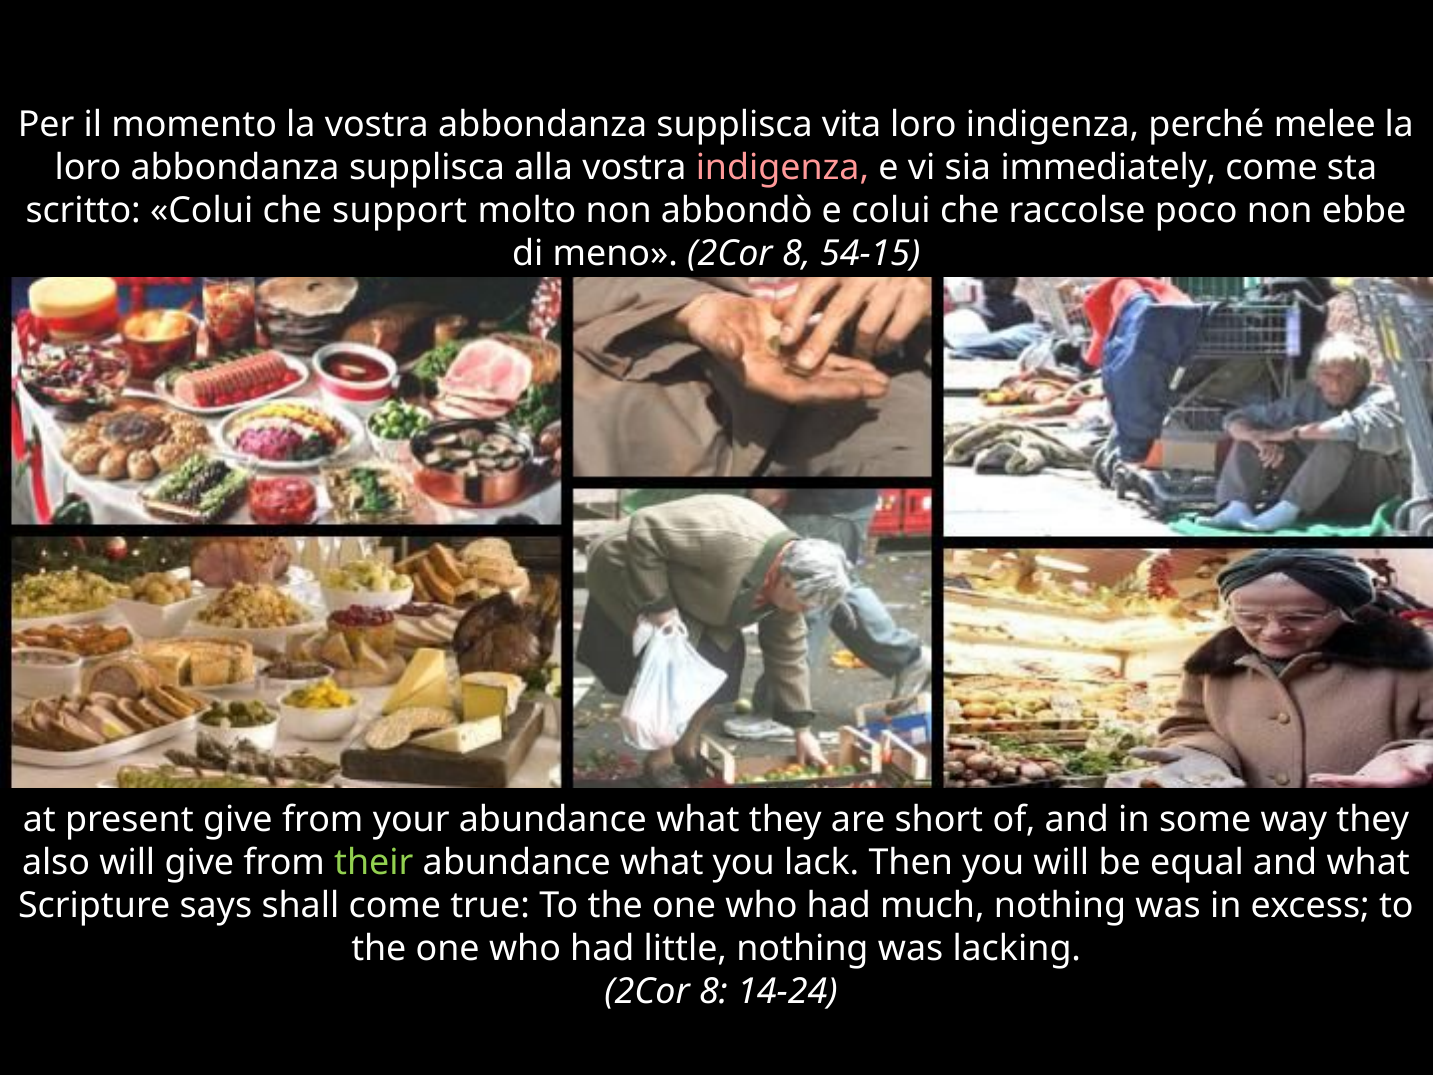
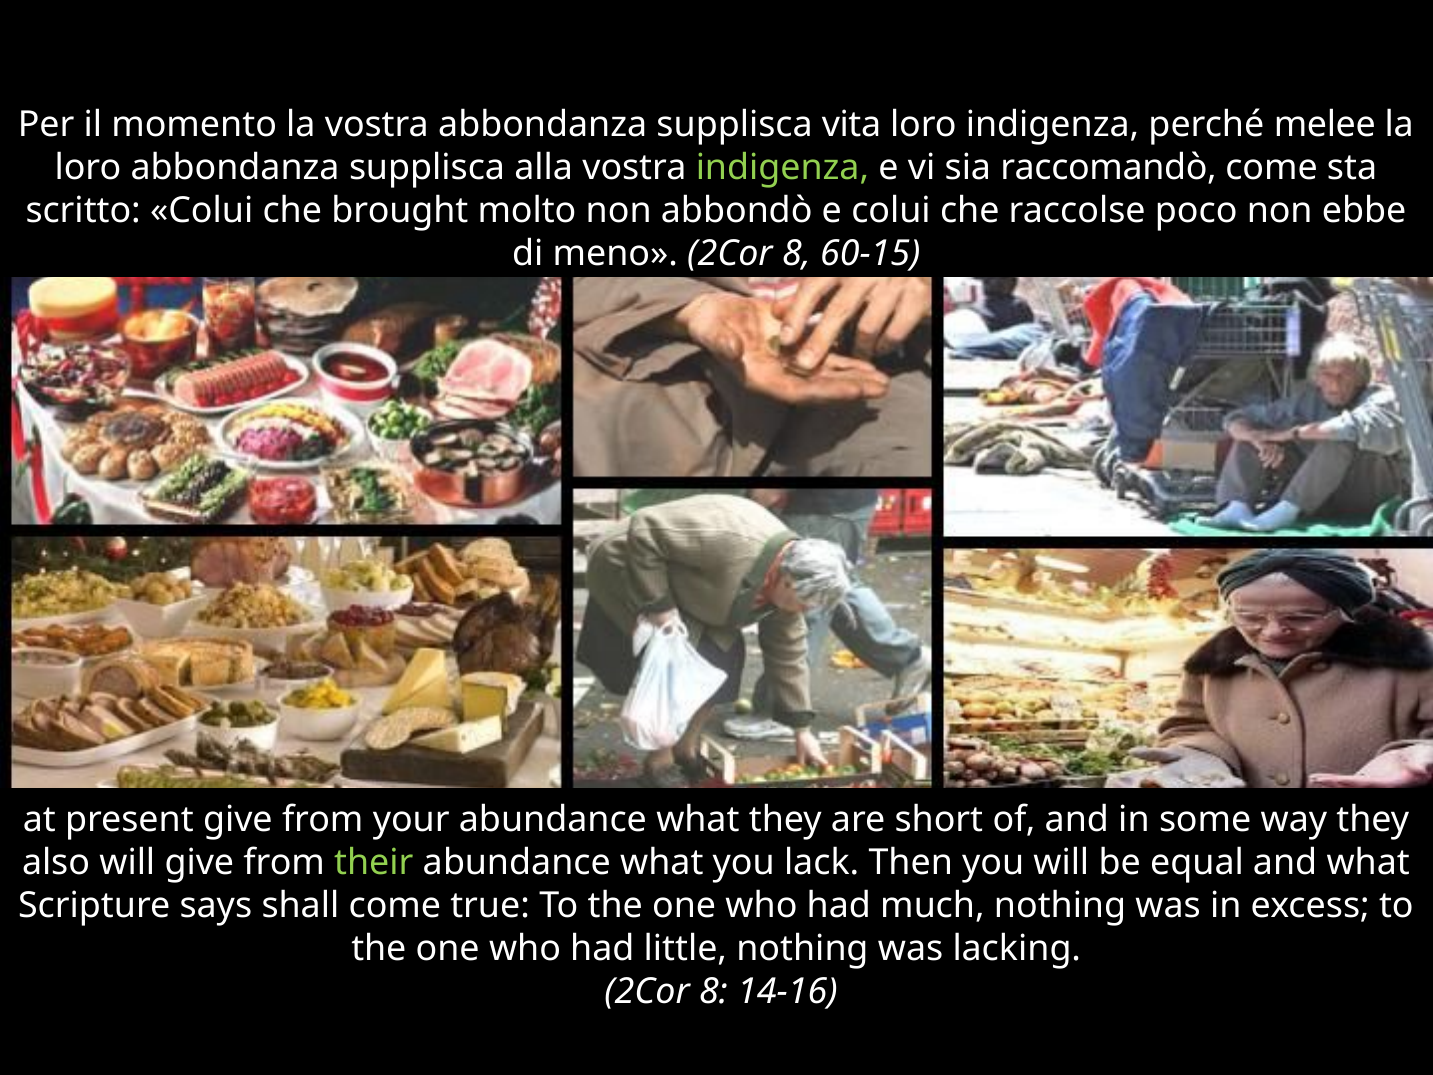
indigenza colour: pink -> light green (782, 168)
immediately: immediately -> raccomandò (1108, 168)
support: support -> brought (400, 211)
54-15: 54-15 -> 60-15 (870, 254)
14-24: 14-24 -> 14-16 (787, 991)
